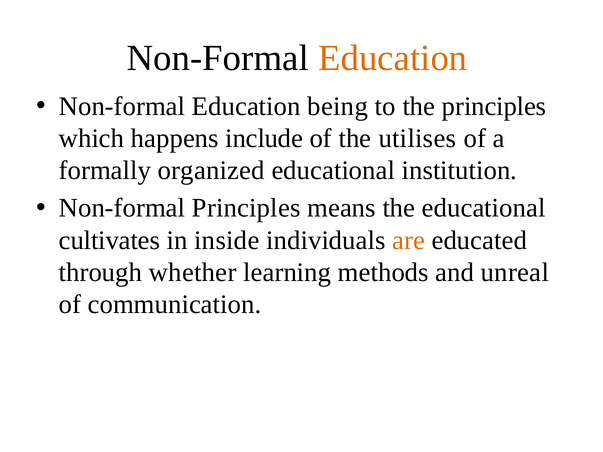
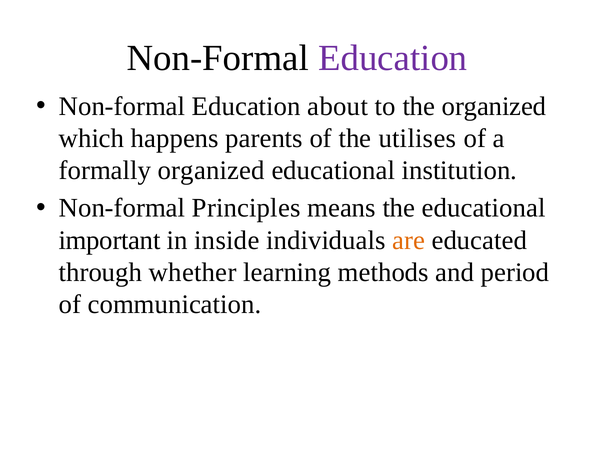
Education colour: orange -> purple (393, 58)
being: being -> about (338, 106)
the principles: principles -> organized (494, 106)
include: include -> parents (264, 139)
cultivates: cultivates -> important (110, 240)
unreal: unreal -> period (515, 273)
